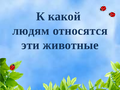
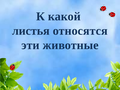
людям: людям -> листья (31, 31)
